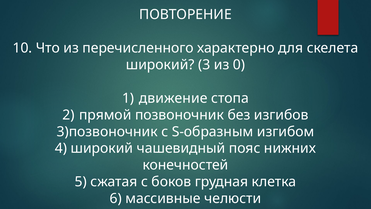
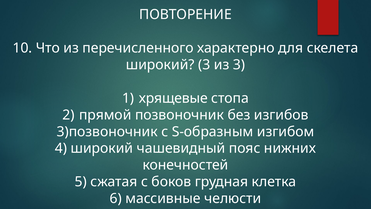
из 0: 0 -> 3 (239, 65)
движение: движение -> хрящевые (173, 98)
